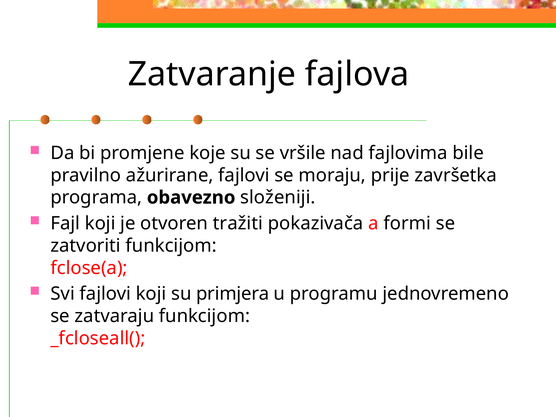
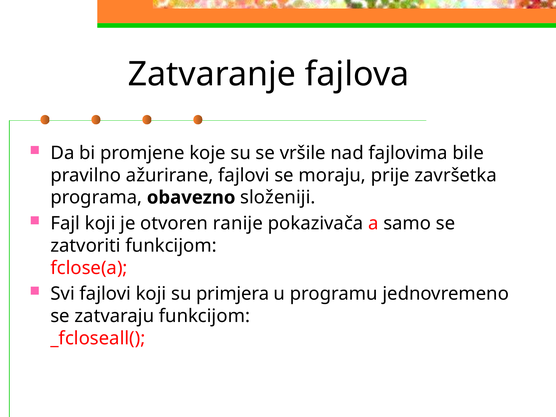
tražiti: tražiti -> ranije (238, 223)
formi: formi -> samo (407, 223)
